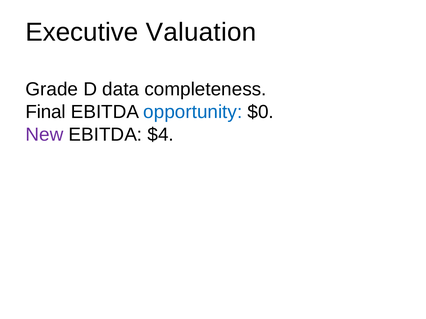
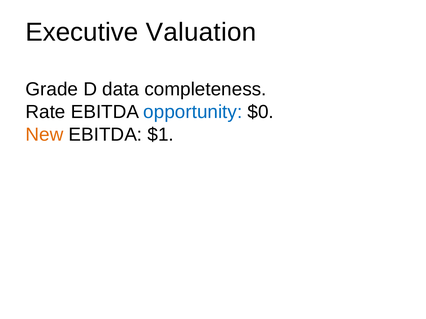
Final: Final -> Rate (45, 112)
New colour: purple -> orange (44, 135)
$4: $4 -> $1 (161, 135)
